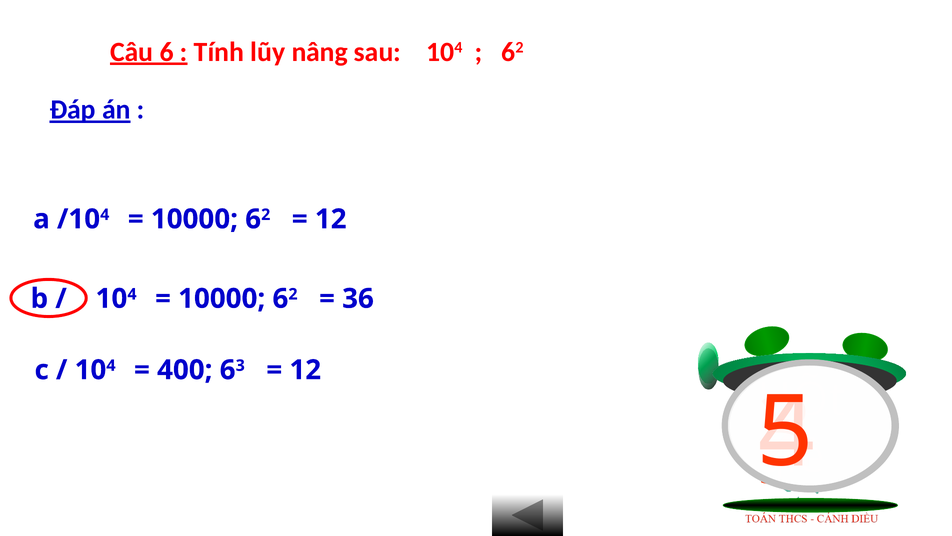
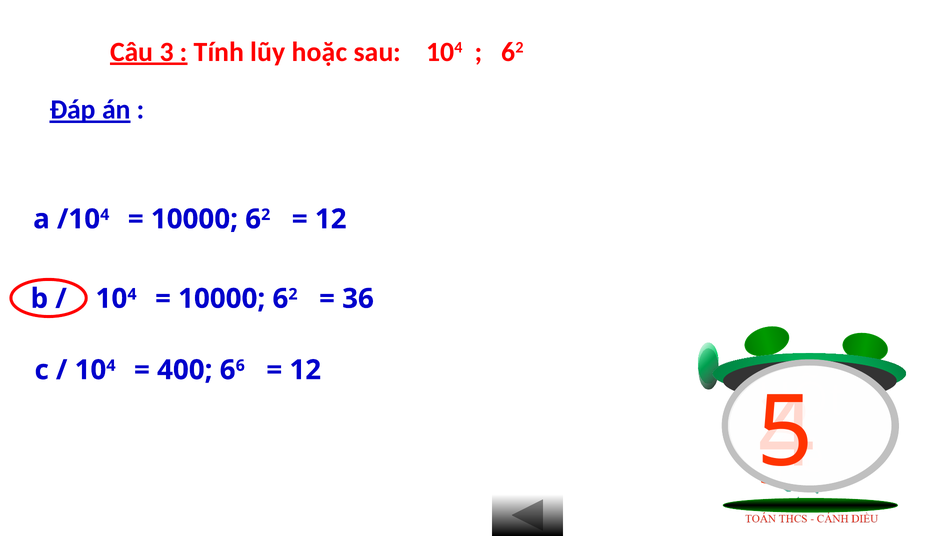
Câu 6: 6 -> 3 (167, 52)
nâng: nâng -> hoặc (319, 52)
3: 3 -> 6 (240, 365)
